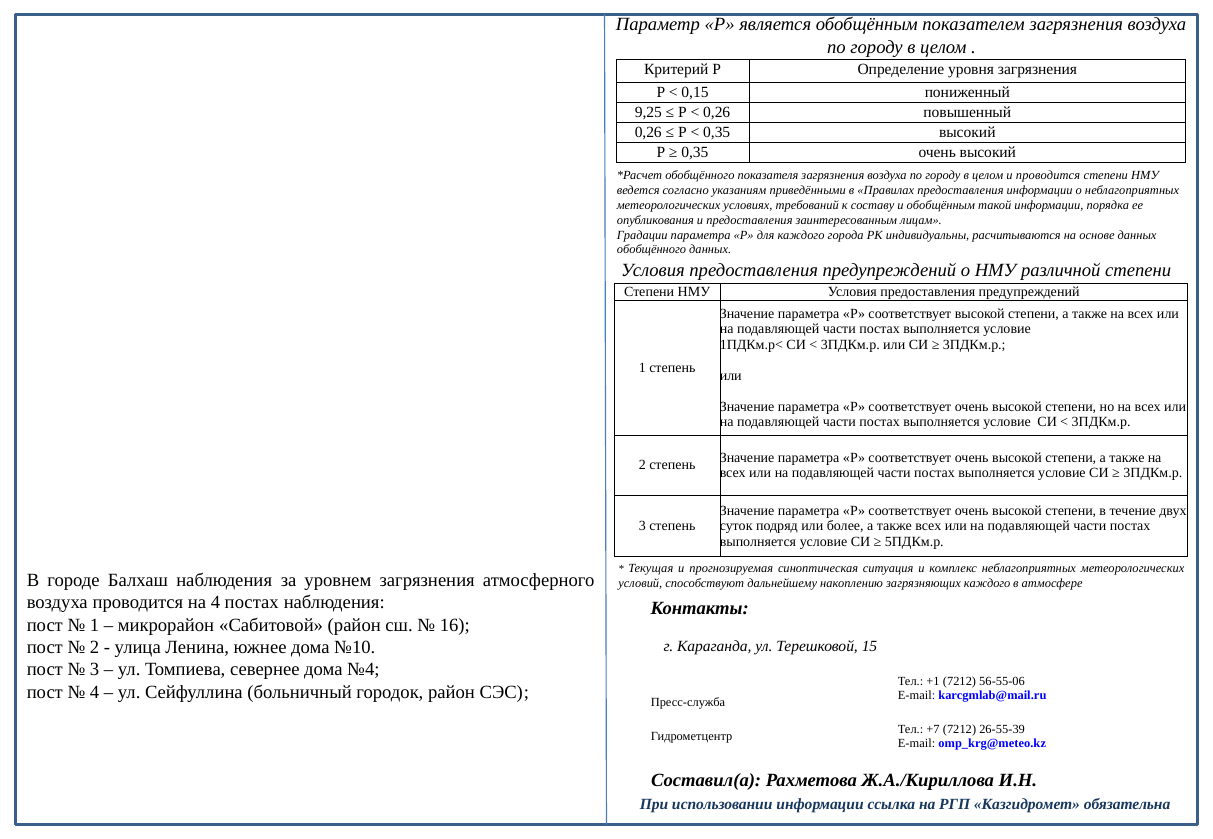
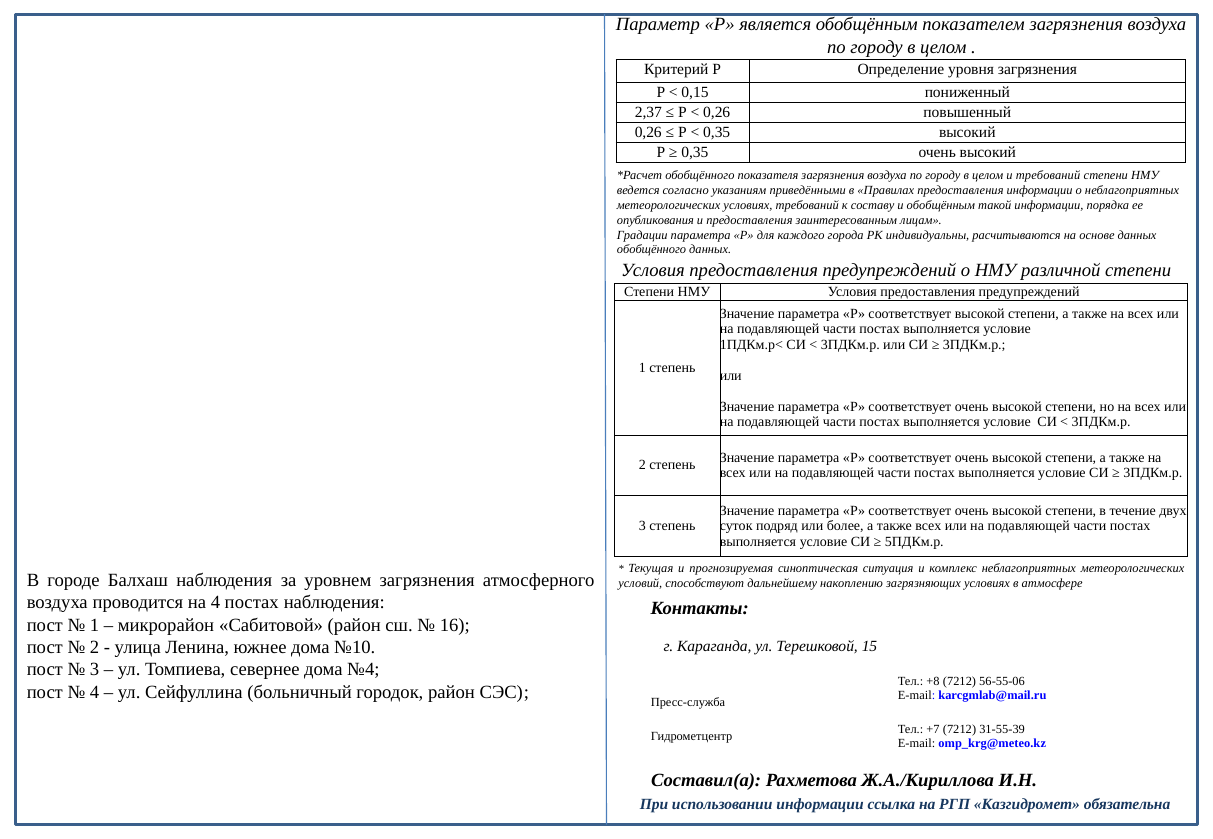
9,25: 9,25 -> 2,37 (648, 112)
и проводится: проводится -> требований (1048, 176)
загрязняющих каждого: каждого -> условиях (987, 584)
+1: +1 -> +8 (933, 682)
26-55-39: 26-55-39 -> 31-55-39 (1002, 730)
